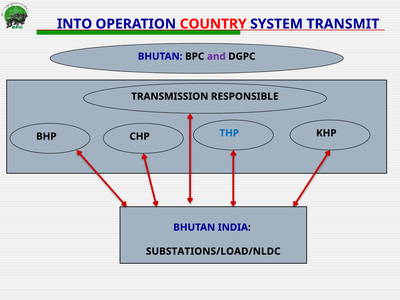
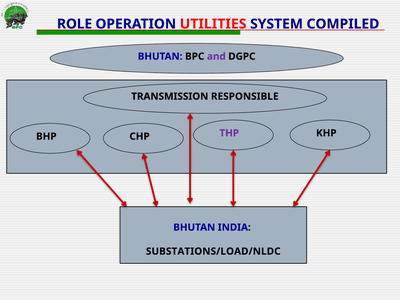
INTO: INTO -> ROLE (75, 24)
COUNTRY: COUNTRY -> UTILITIES (213, 24)
TRANSMIT: TRANSMIT -> COMPILED (343, 24)
THP colour: blue -> purple (229, 133)
